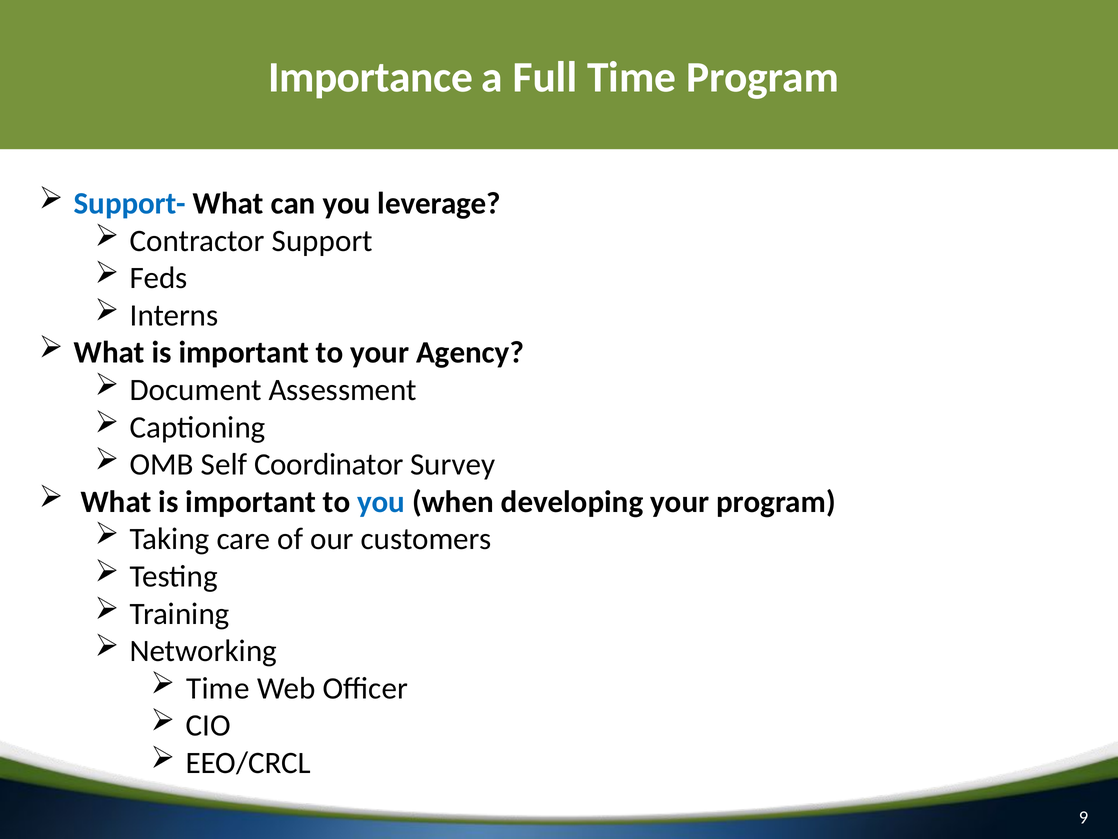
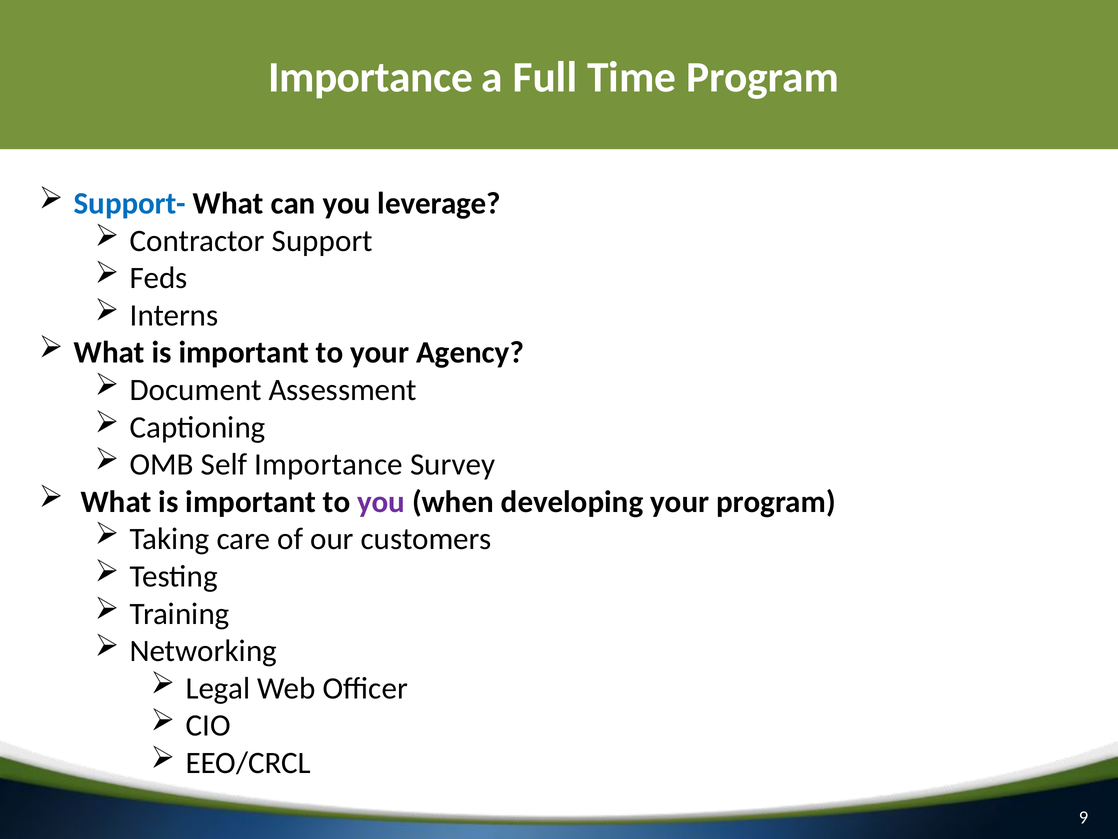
Self Coordinator: Coordinator -> Importance (329, 464)
you colour: blue -> purple (381, 502)
Time: Time -> Legal (218, 688)
